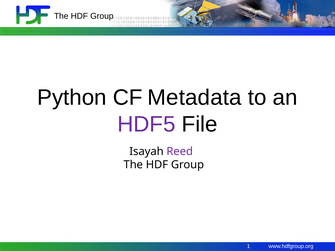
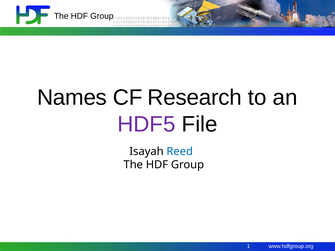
Python: Python -> Names (72, 98)
Metadata: Metadata -> Research (195, 98)
Reed colour: purple -> blue (180, 151)
